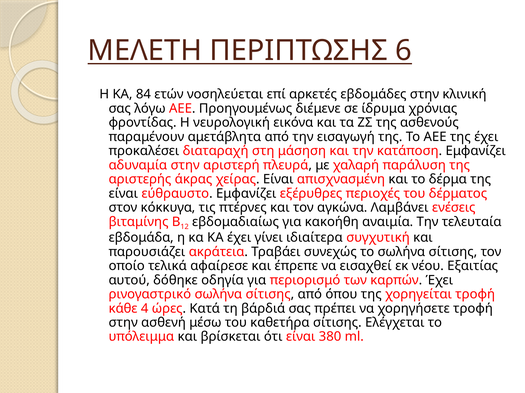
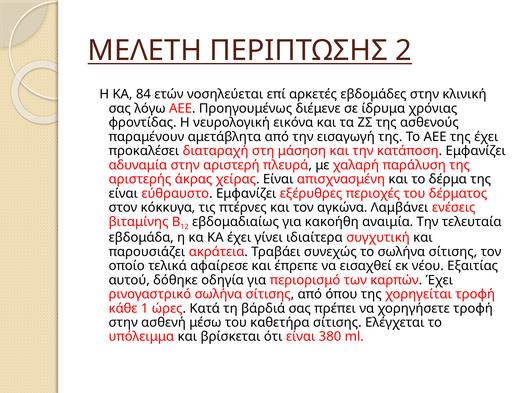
6: 6 -> 2 (404, 51)
4: 4 -> 1 (145, 309)
